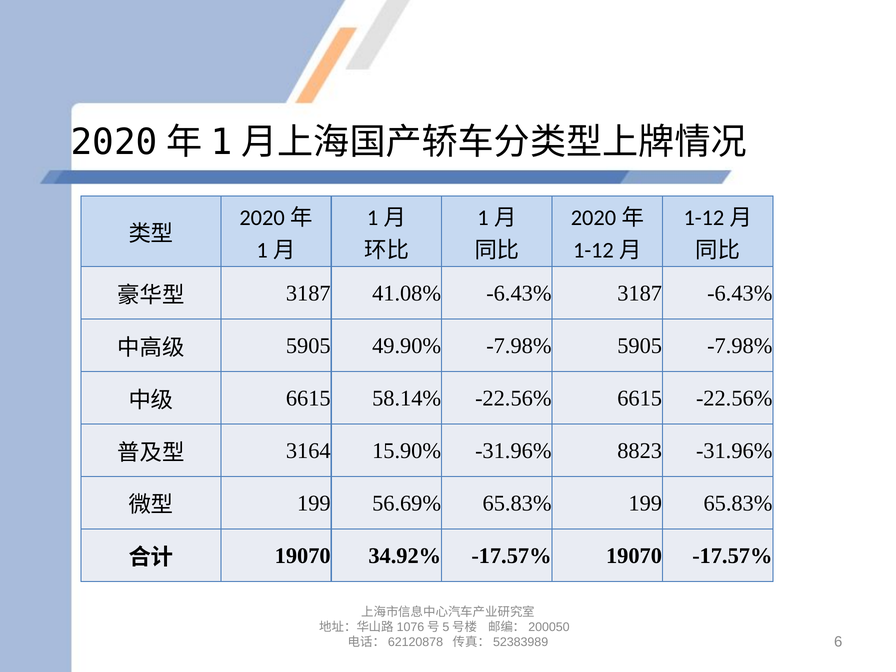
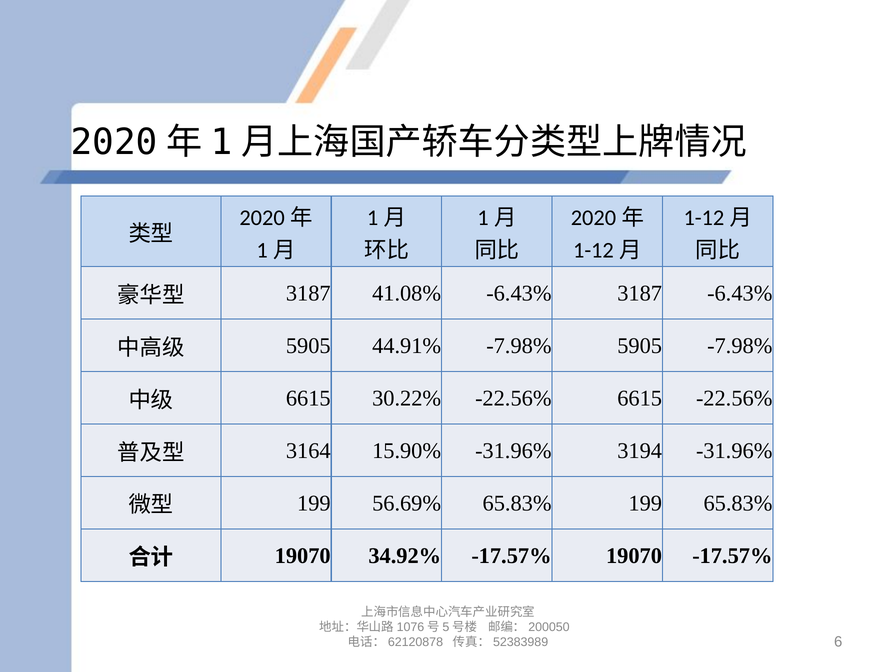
49.90%: 49.90% -> 44.91% (407, 346)
58.14%: 58.14% -> 30.22% (407, 398)
8823: 8823 -> 3194 (640, 451)
